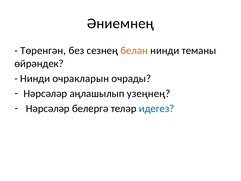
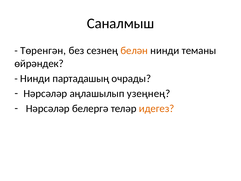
Әниемнең: Әниемнең -> Саналмыш (120, 23)
очракларын: очракларын -> партадашың (81, 78)
идегез colour: blue -> orange (157, 108)
